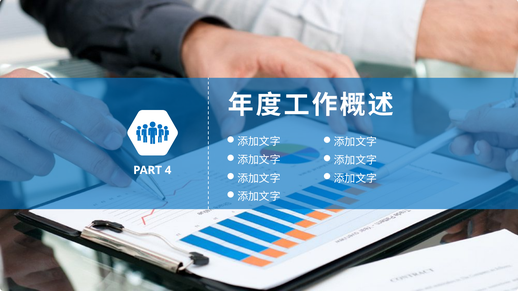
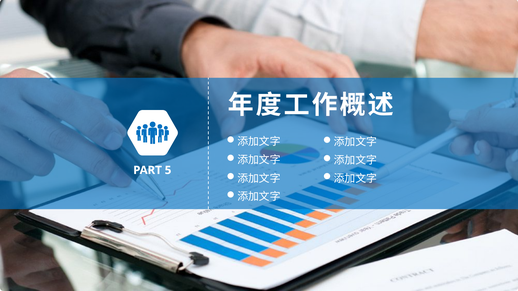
4: 4 -> 5 (168, 170)
